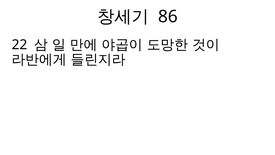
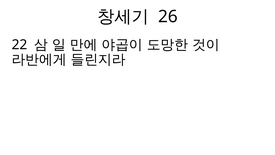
86: 86 -> 26 (168, 17)
